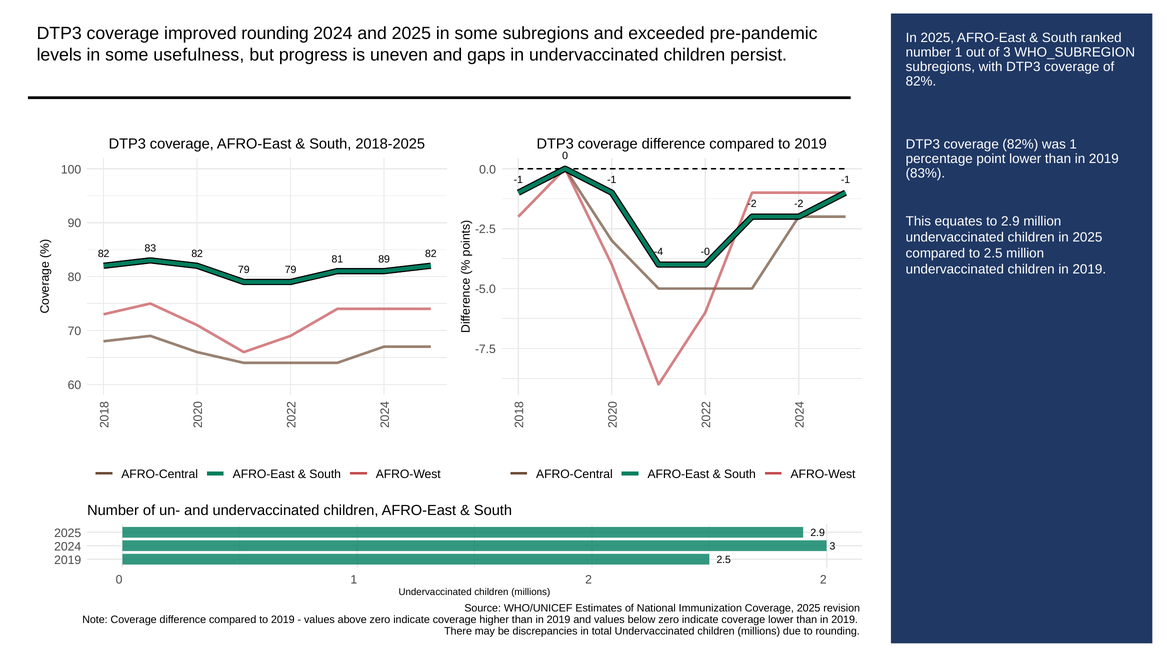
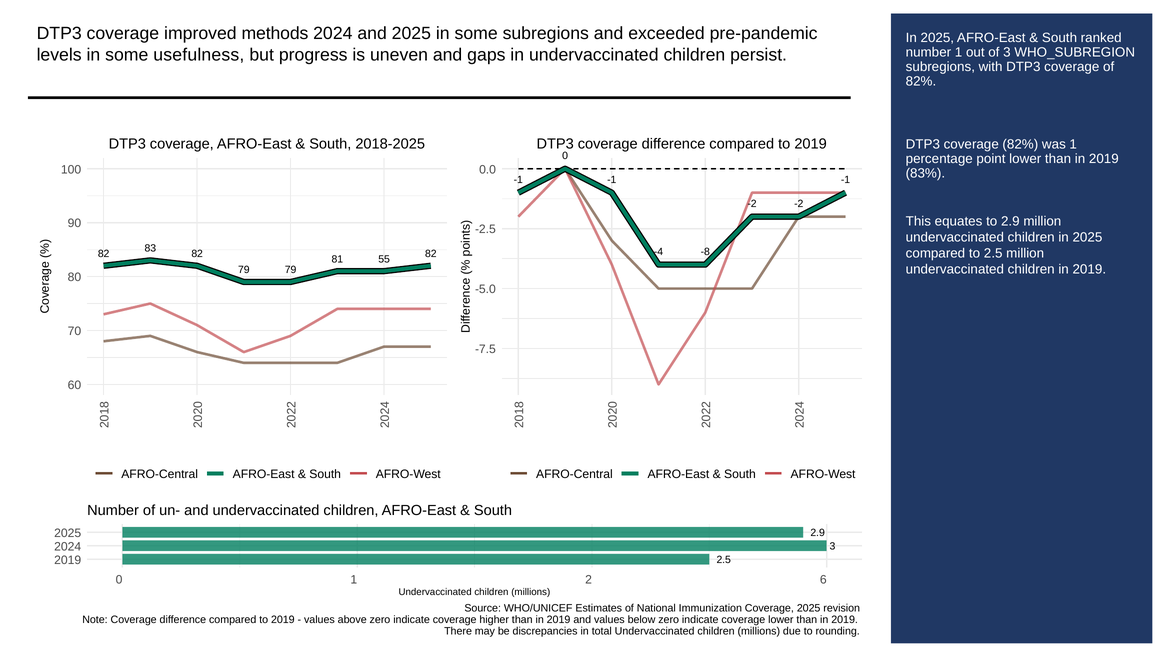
improved rounding: rounding -> methods (275, 34)
-0: -0 -> -8 (705, 252)
89: 89 -> 55 (384, 259)
1 2 2: 2 -> 6 (823, 579)
